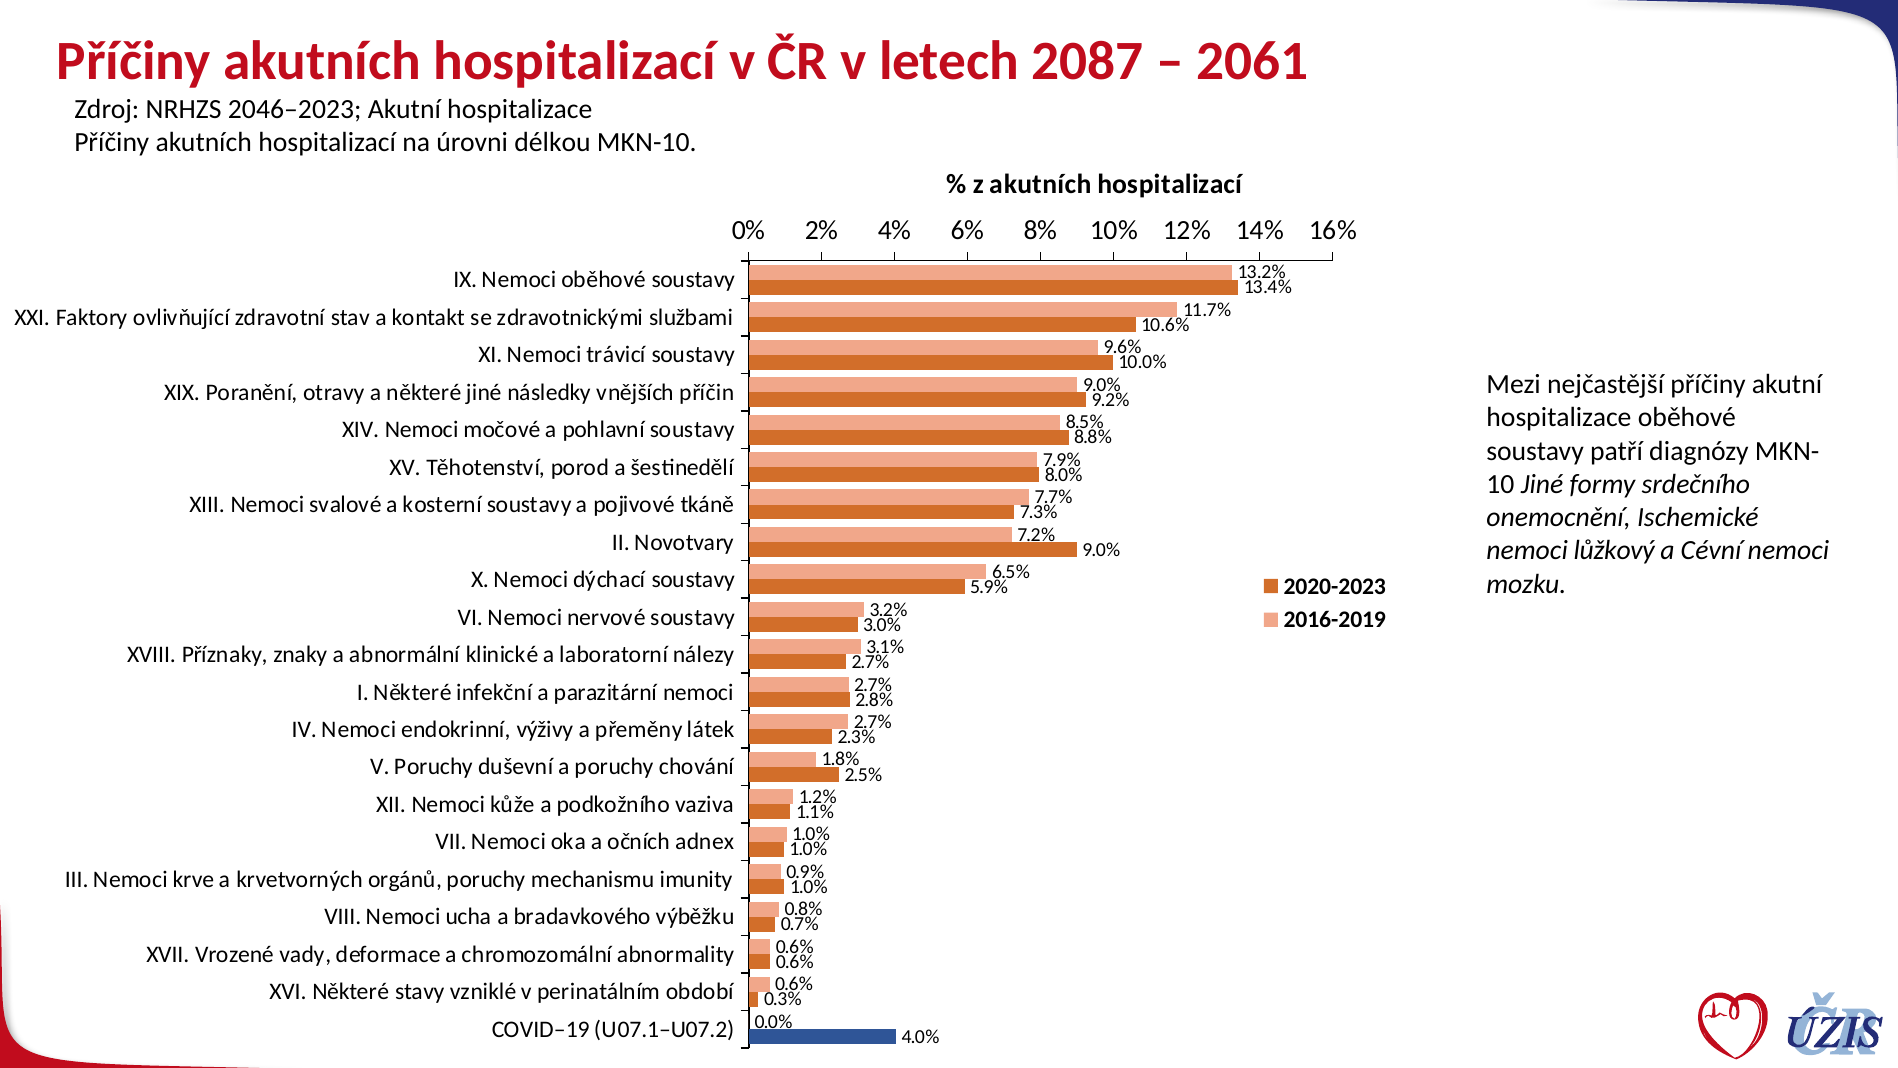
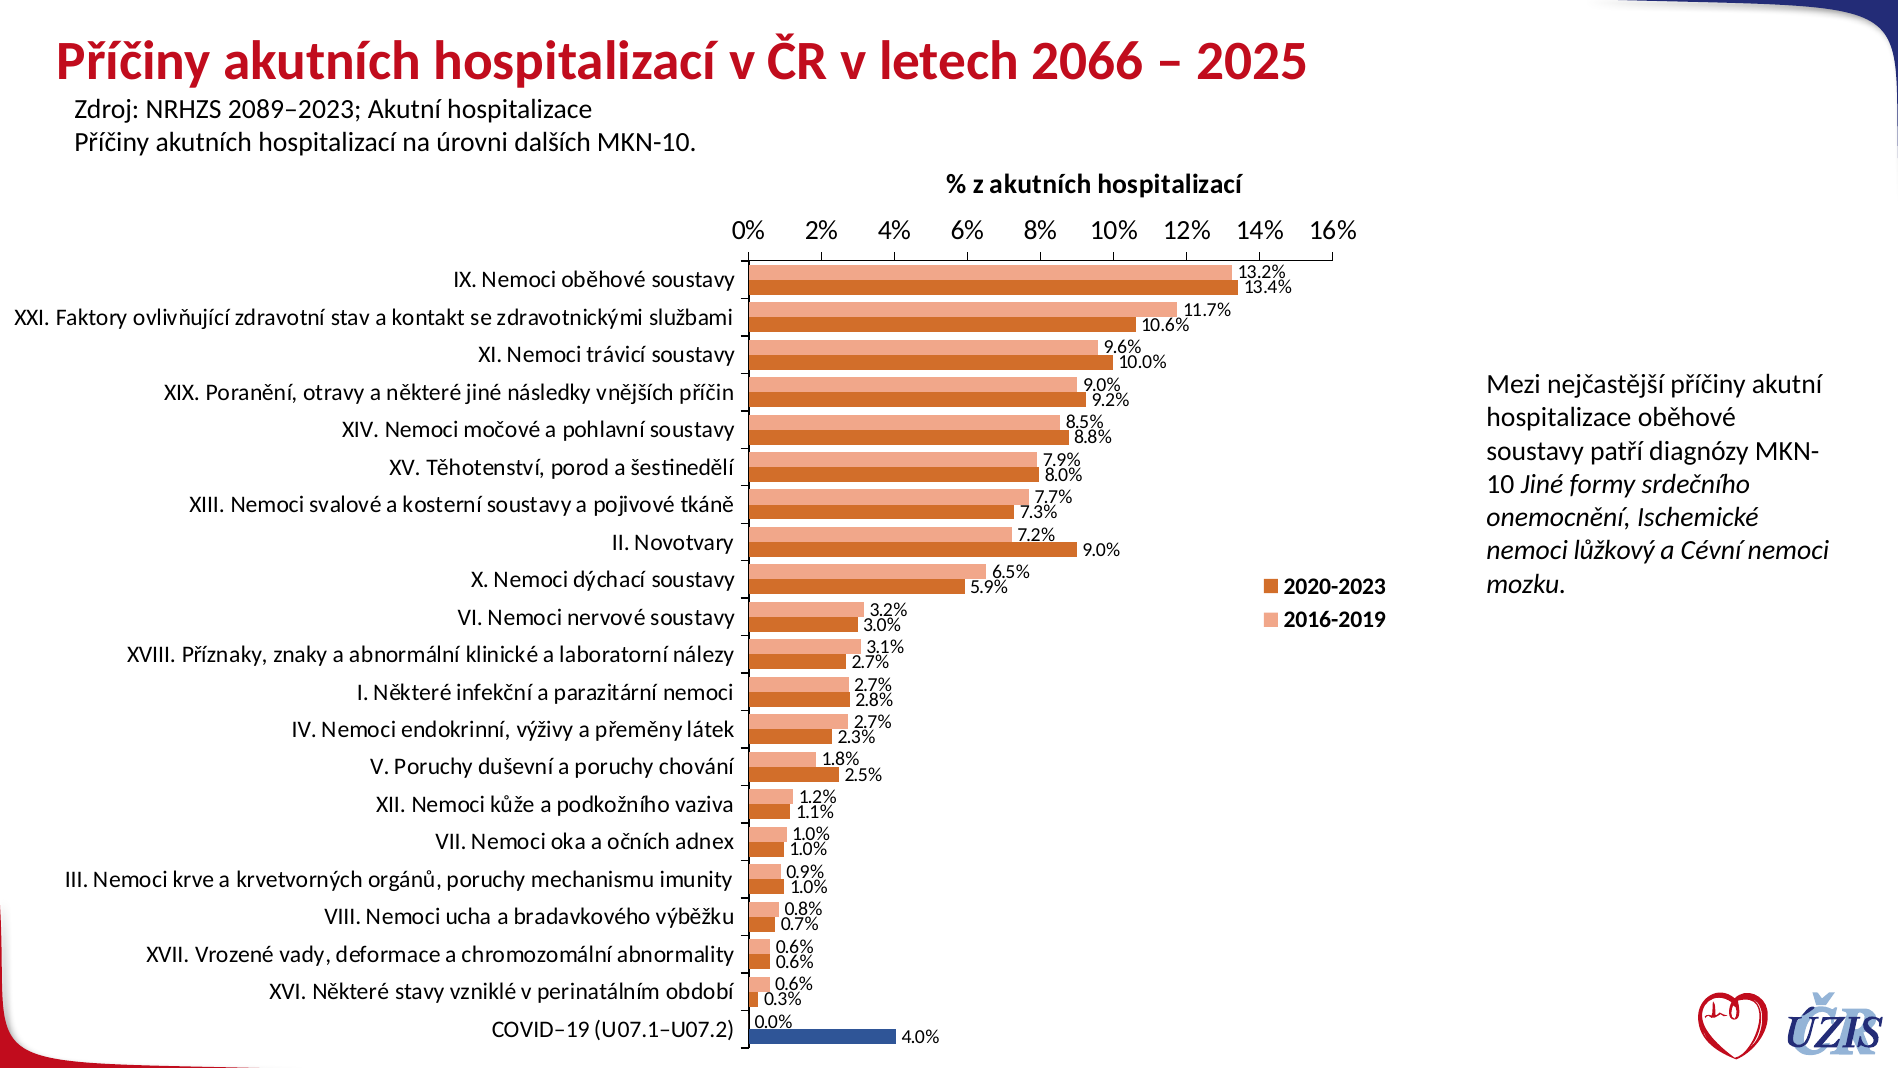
2087: 2087 -> 2066 (1088, 62)
2061: 2061 -> 2025 (1252, 62)
2046–2023: 2046–2023 -> 2089–2023 (295, 110)
délkou: délkou -> dalších (553, 143)
